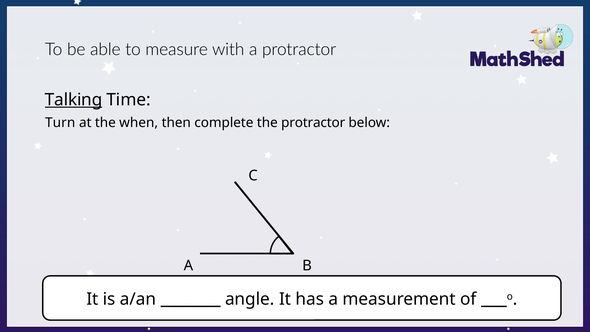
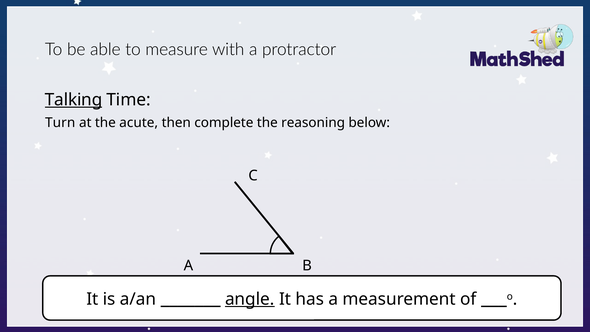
when: when -> acute (139, 123)
the protractor: protractor -> reasoning (313, 123)
angle underline: none -> present (250, 299)
